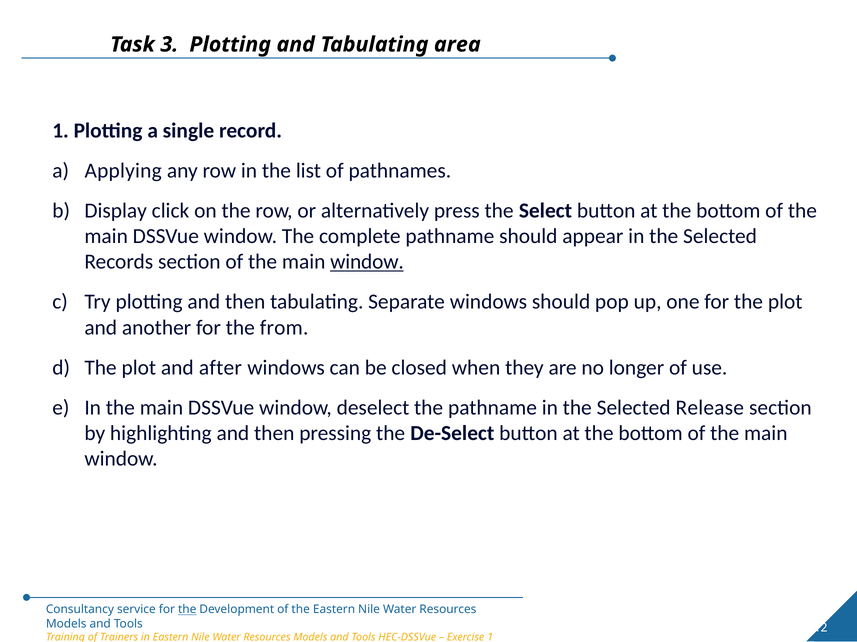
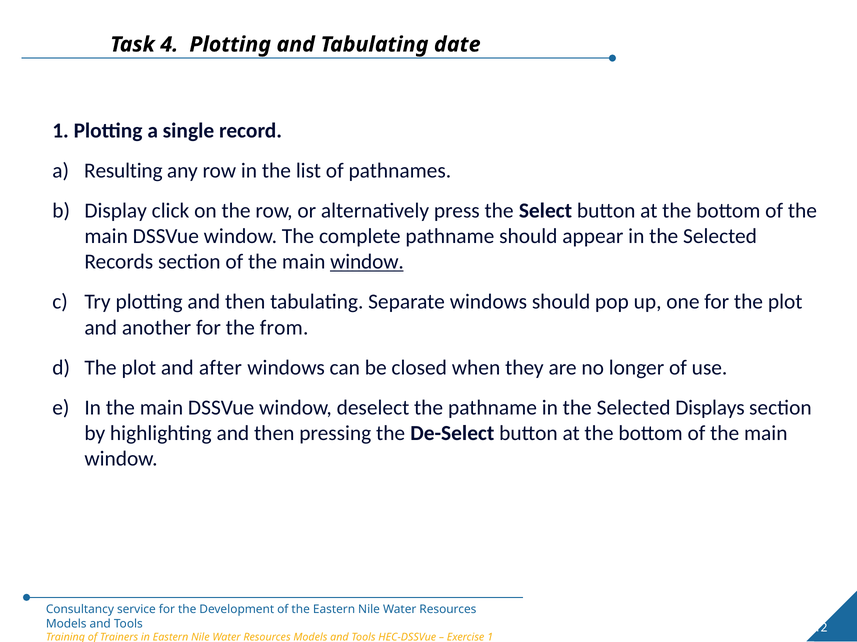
3: 3 -> 4 (169, 45)
area: area -> date (457, 45)
Applying: Applying -> Resulting (123, 171)
Release: Release -> Displays (710, 408)
the underline: present -> none (187, 610)
